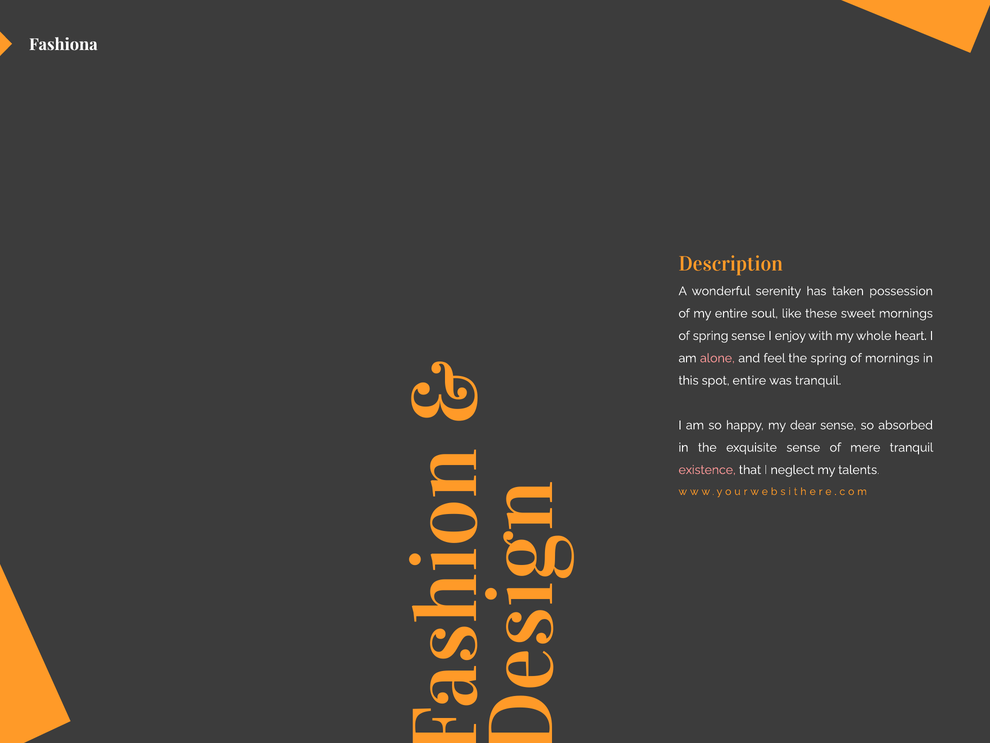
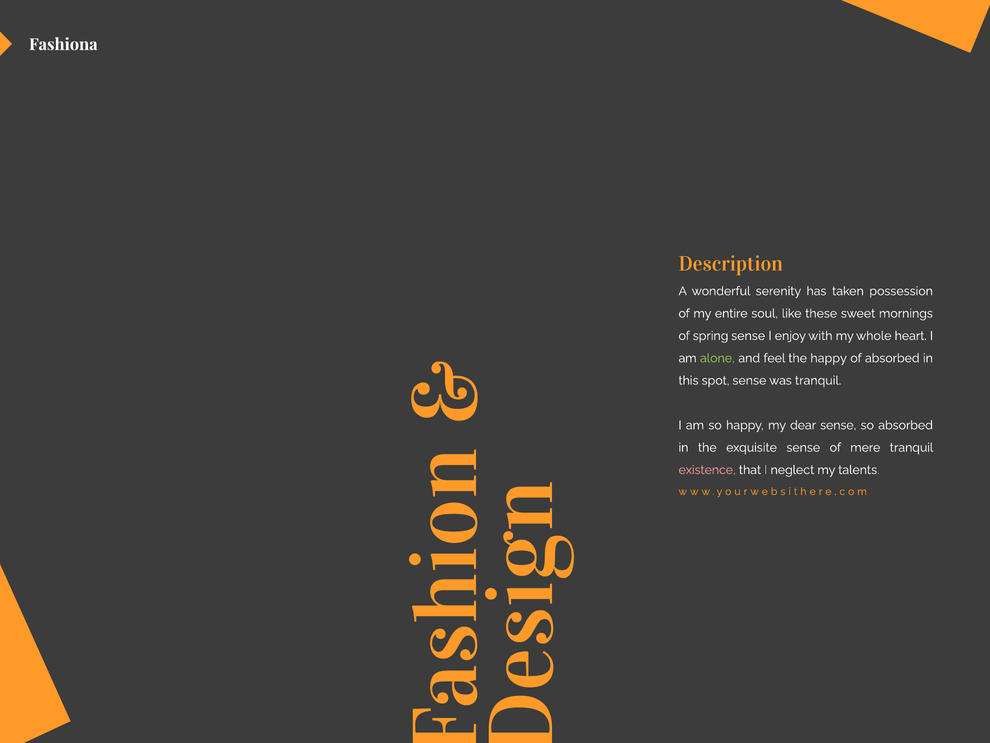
alone colour: pink -> light green (717, 358)
the spring: spring -> happy (829, 358)
of mornings: mornings -> absorbed (892, 358)
spot entire: entire -> sense (749, 380)
